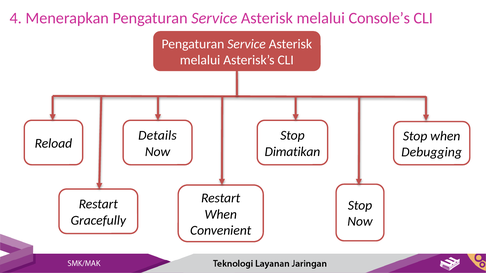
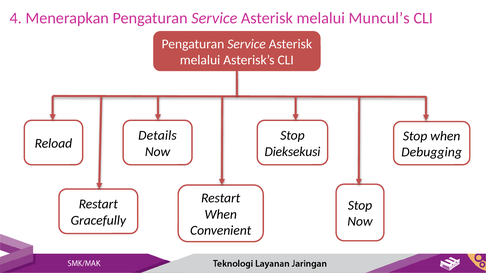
Console’s: Console’s -> Muncul’s (379, 18)
Dimatikan: Dimatikan -> Dieksekusi (292, 152)
